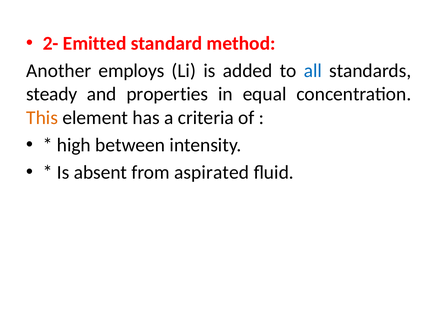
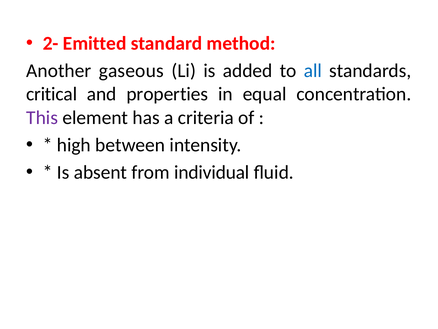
employs: employs -> gaseous (131, 71)
steady: steady -> critical (52, 94)
This colour: orange -> purple (42, 117)
aspirated: aspirated -> individual (212, 172)
